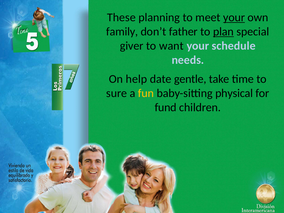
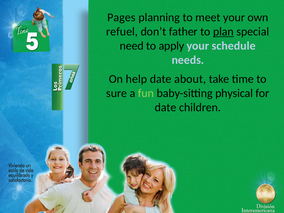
These: These -> Pages (121, 17)
your underline: present -> none (234, 17)
family: family -> refuel (122, 32)
giver: giver -> need (132, 46)
want: want -> apply (171, 46)
gentle: gentle -> about (190, 79)
fun colour: yellow -> light green (146, 93)
fund: fund -> date (166, 107)
